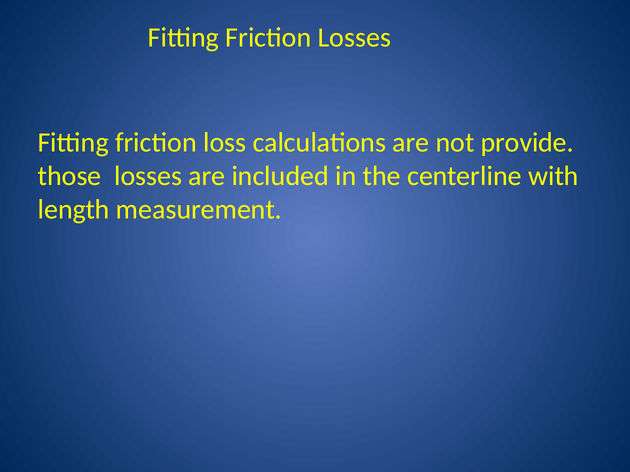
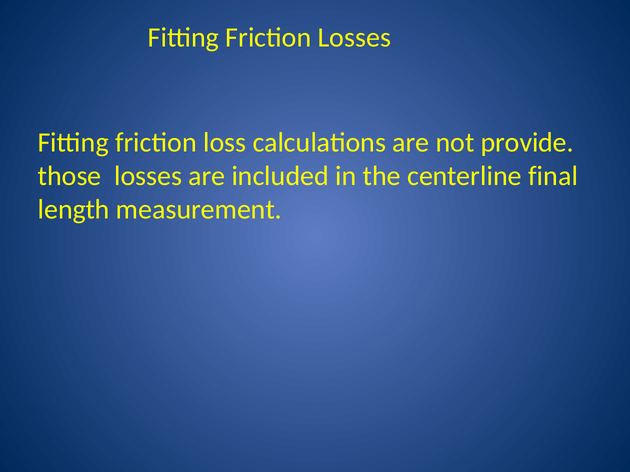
with: with -> final (553, 176)
